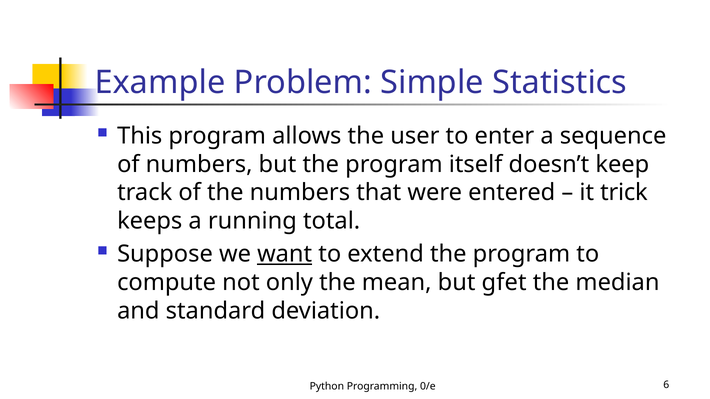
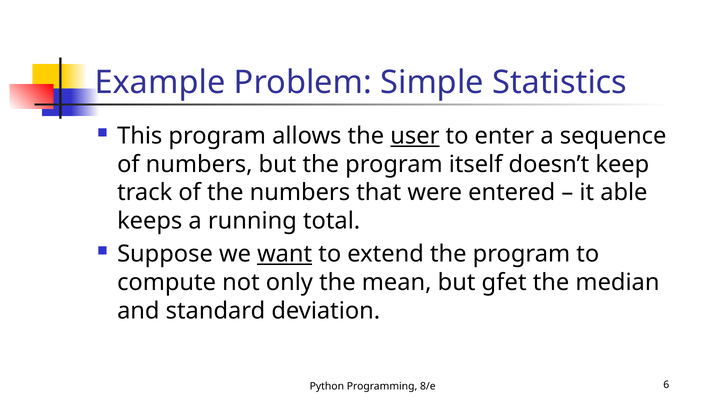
user underline: none -> present (415, 136)
trick: trick -> able (624, 193)
0/e: 0/e -> 8/e (428, 387)
